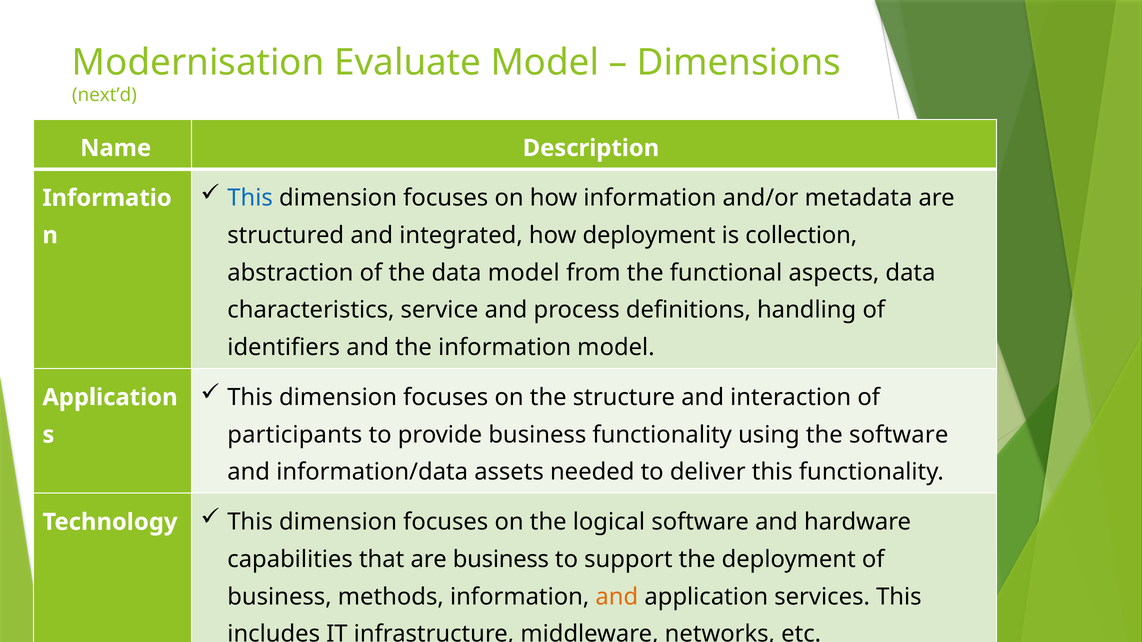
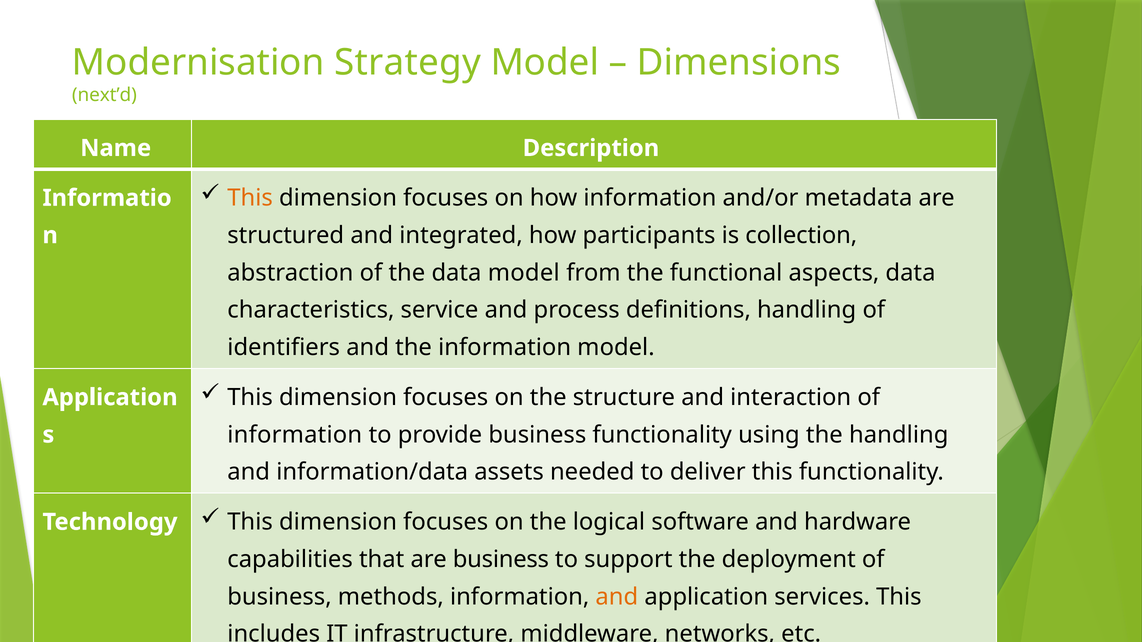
Evaluate: Evaluate -> Strategy (408, 63)
This colour: blue -> orange (250, 198)
how deployment: deployment -> participants (649, 236)
participants: participants -> information (295, 435)
the software: software -> handling (899, 435)
